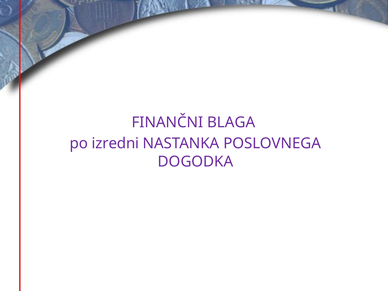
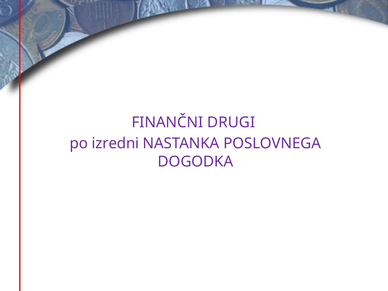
BLAGA: BLAGA -> DRUGI (231, 122)
